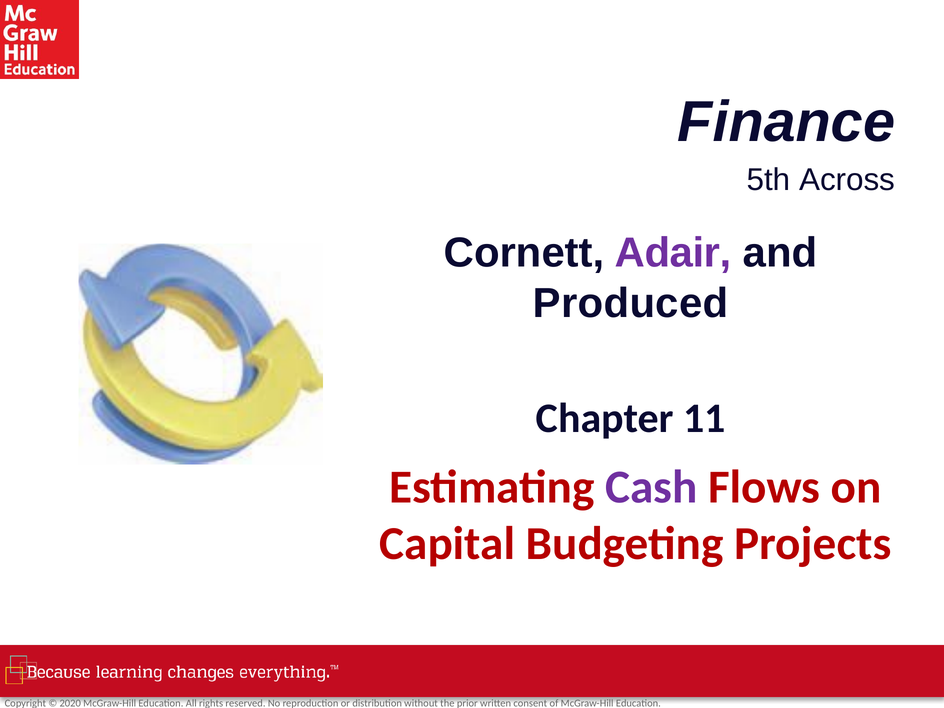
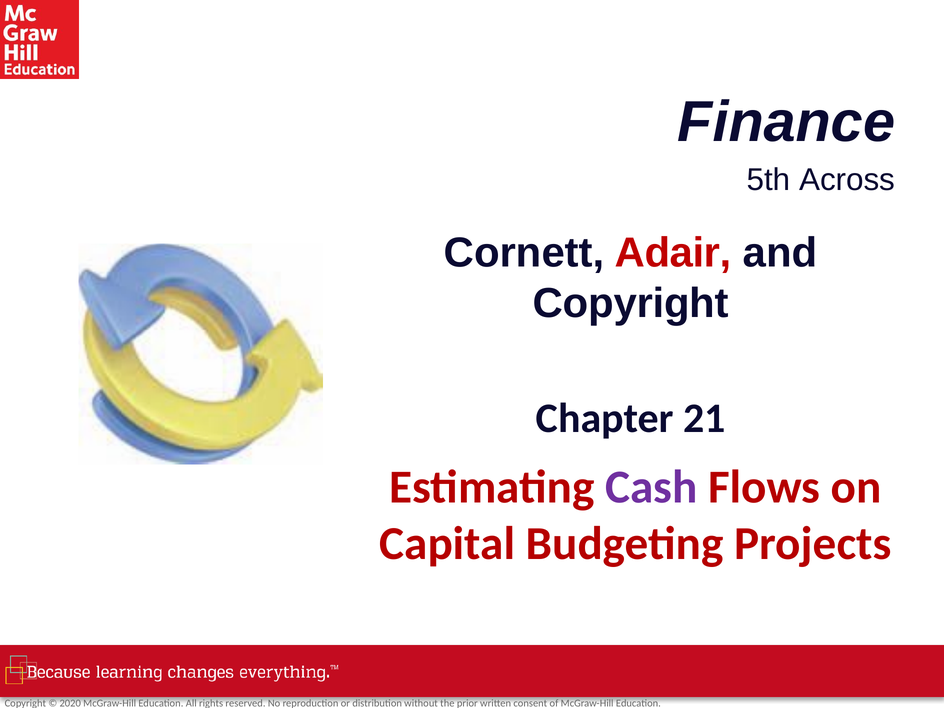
Adair colour: purple -> red (673, 253)
Produced: Produced -> Copyright (631, 303)
11: 11 -> 21 (704, 418)
